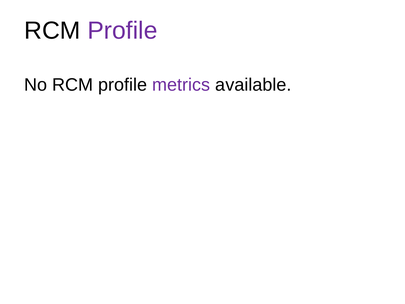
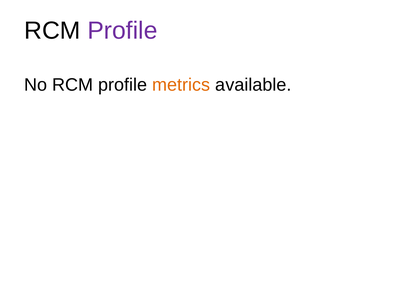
metrics colour: purple -> orange (181, 85)
